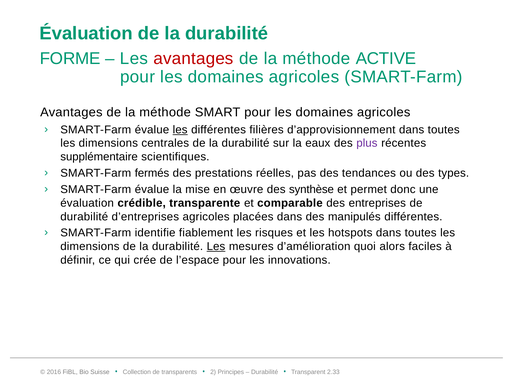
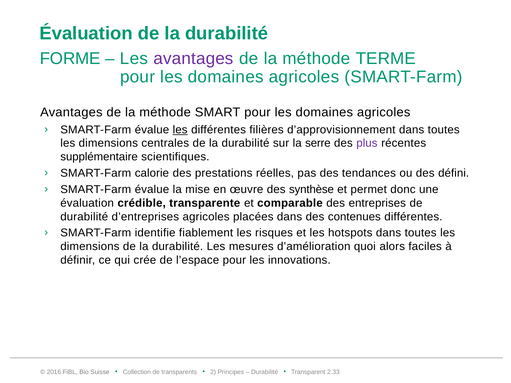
avantages colour: red -> purple (194, 59)
ACTIVE: ACTIVE -> TERME (386, 59)
eaux: eaux -> serre (318, 143)
fermés: fermés -> calorie (152, 173)
types: types -> défini (454, 173)
manipulés: manipulés -> contenues (354, 217)
Les underline: present -> none (216, 247)
